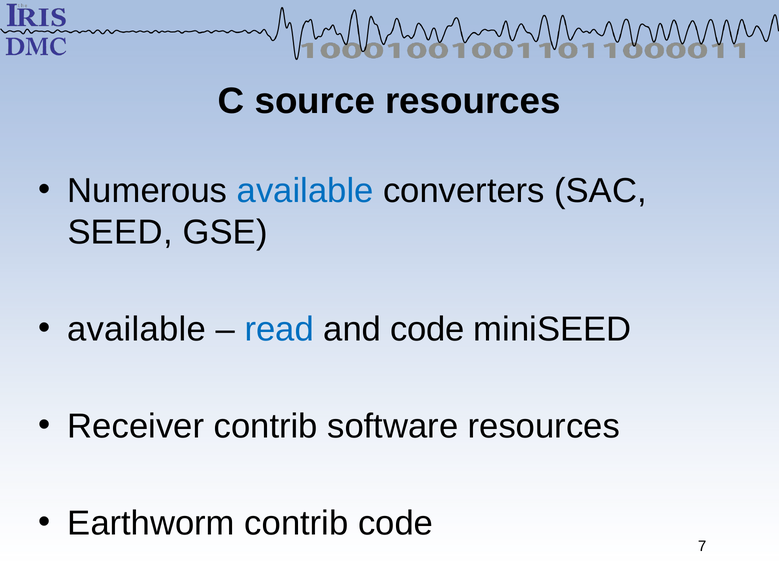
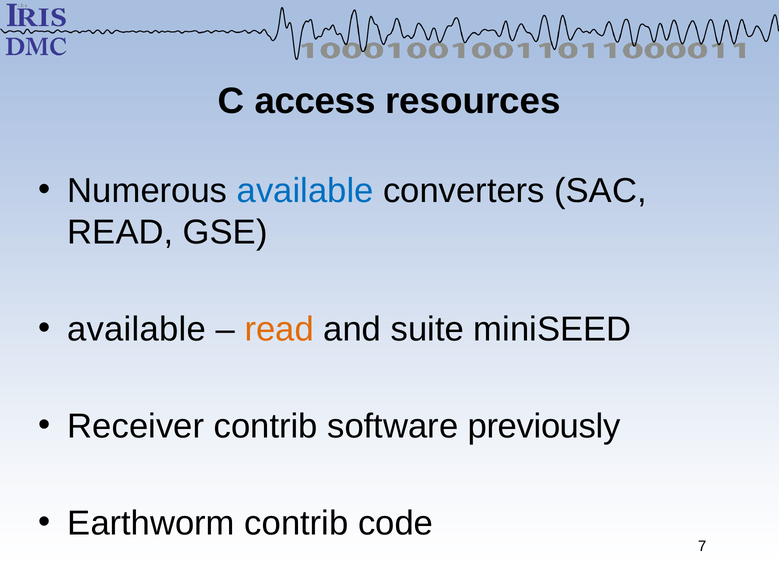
source: source -> access (315, 101)
SEED: SEED -> READ (120, 233)
read colour: blue -> orange (279, 329)
and code: code -> suite (427, 329)
software resources: resources -> previously (544, 426)
